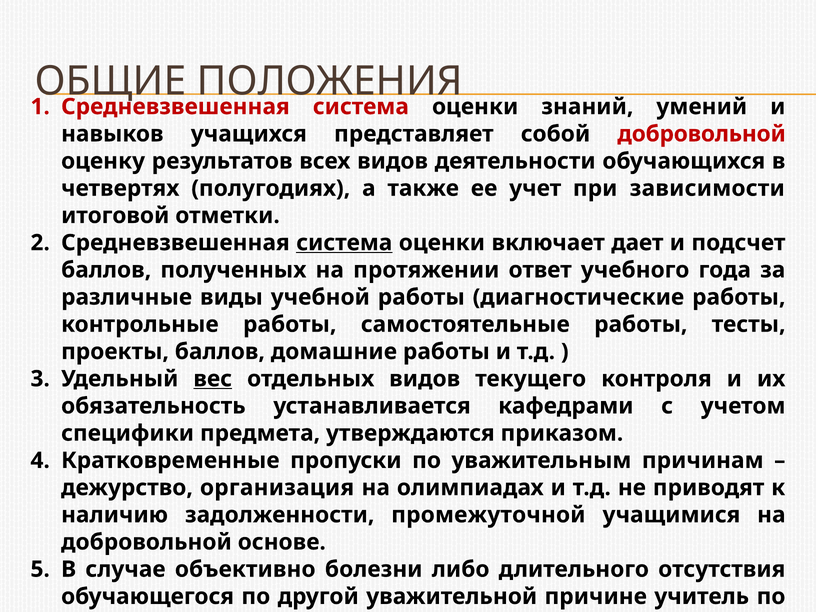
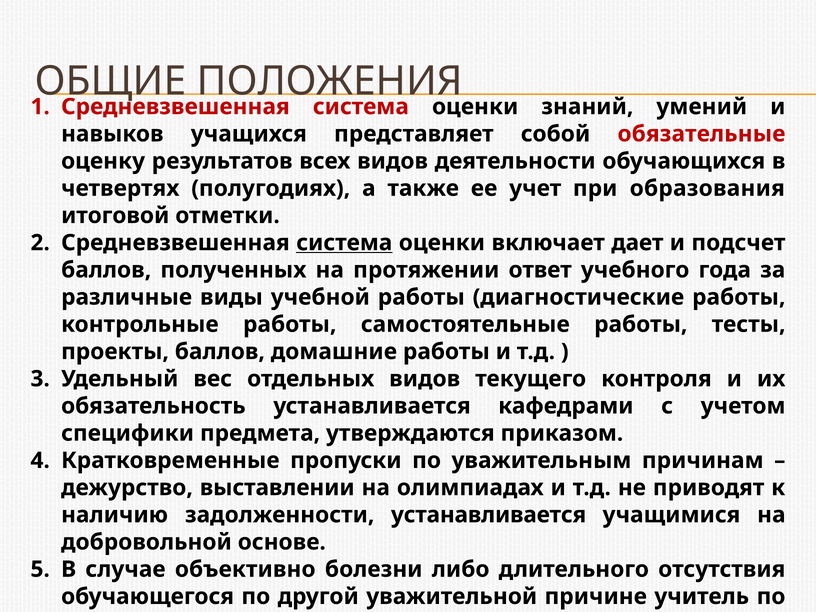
собой добровольной: добровольной -> обязательные (701, 134)
зависимости: зависимости -> образования (707, 188)
вес underline: present -> none (213, 379)
организация: организация -> выставлении (277, 488)
задолженности промежуточной: промежуточной -> устанавливается (489, 515)
